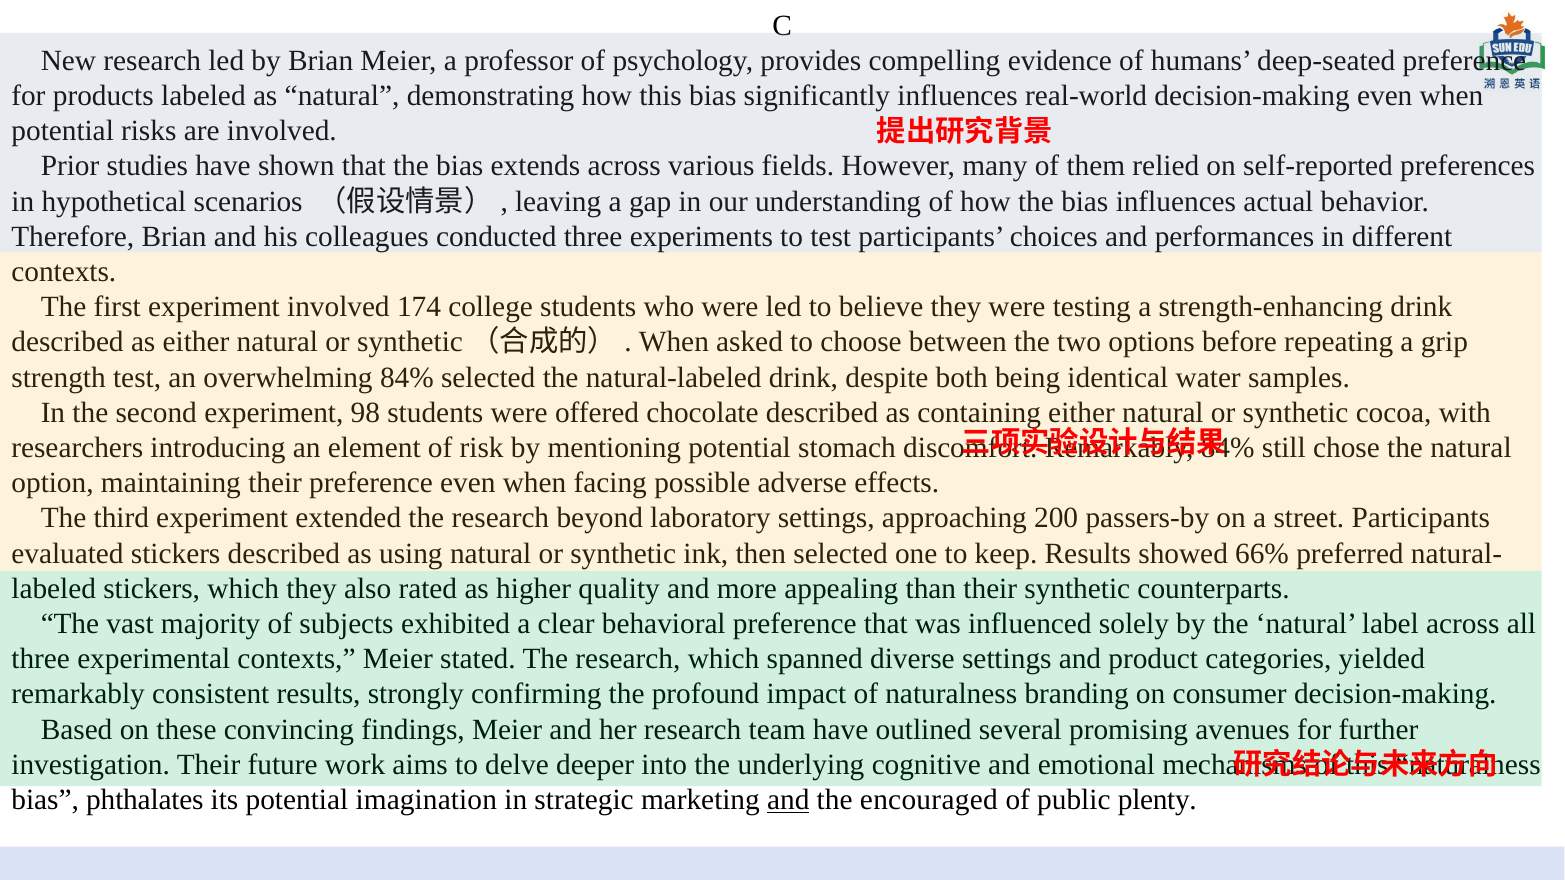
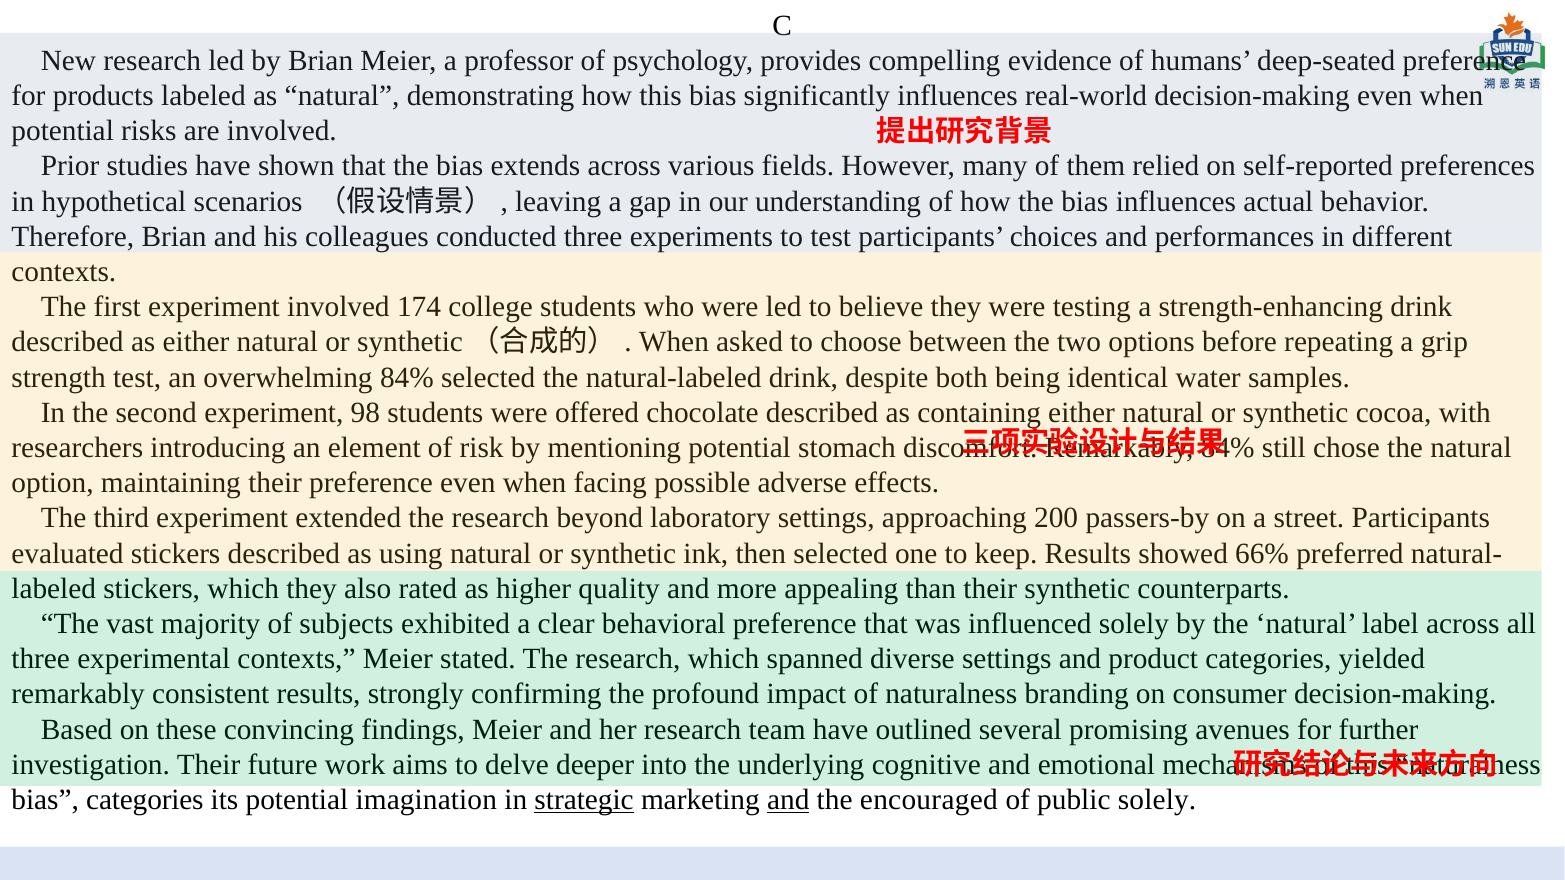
bias phthalates: phthalates -> categories (145, 800)
strategic underline: none -> present (584, 800)
public plenty: plenty -> solely (1157, 800)
